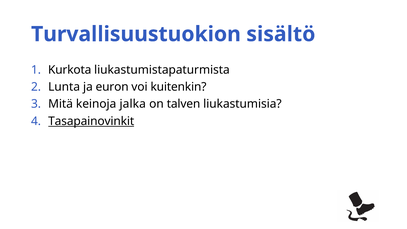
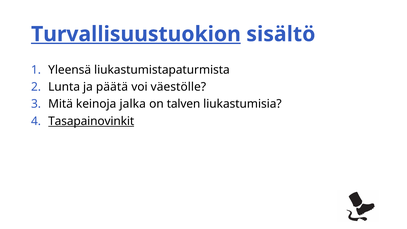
Turvallisuustuokion underline: none -> present (136, 34)
Kurkota: Kurkota -> Yleensä (70, 70)
euron: euron -> päätä (112, 87)
kuitenkin: kuitenkin -> väestölle (178, 87)
